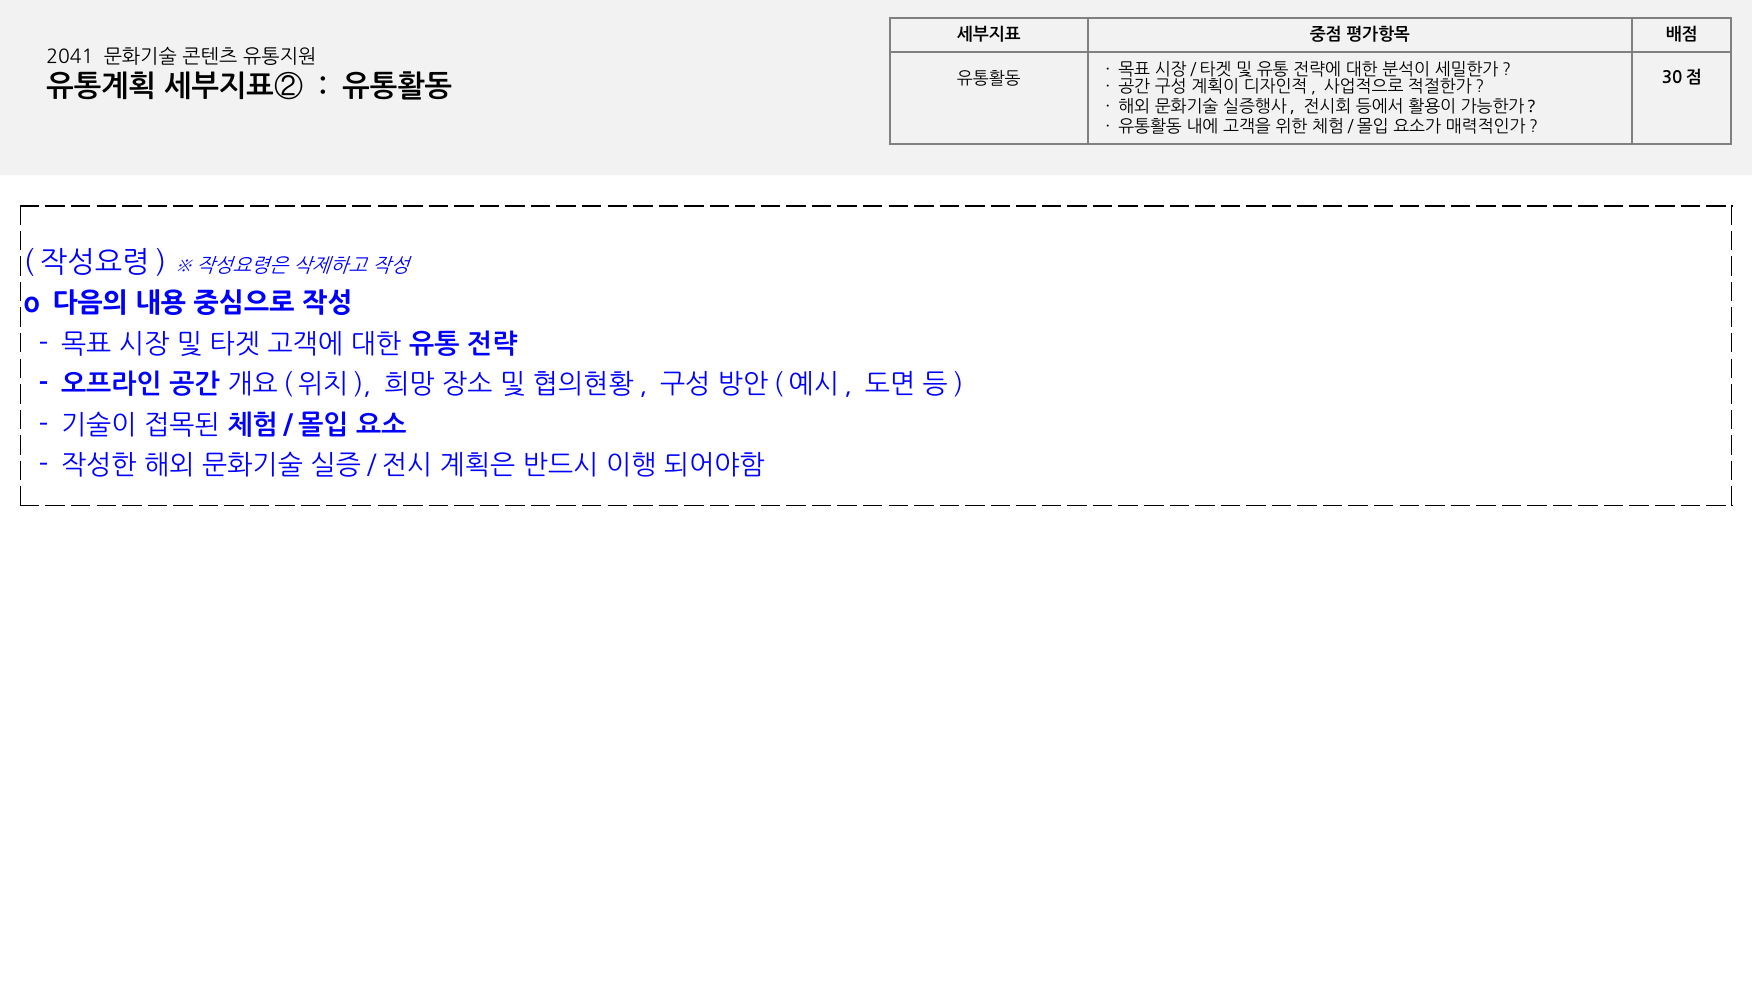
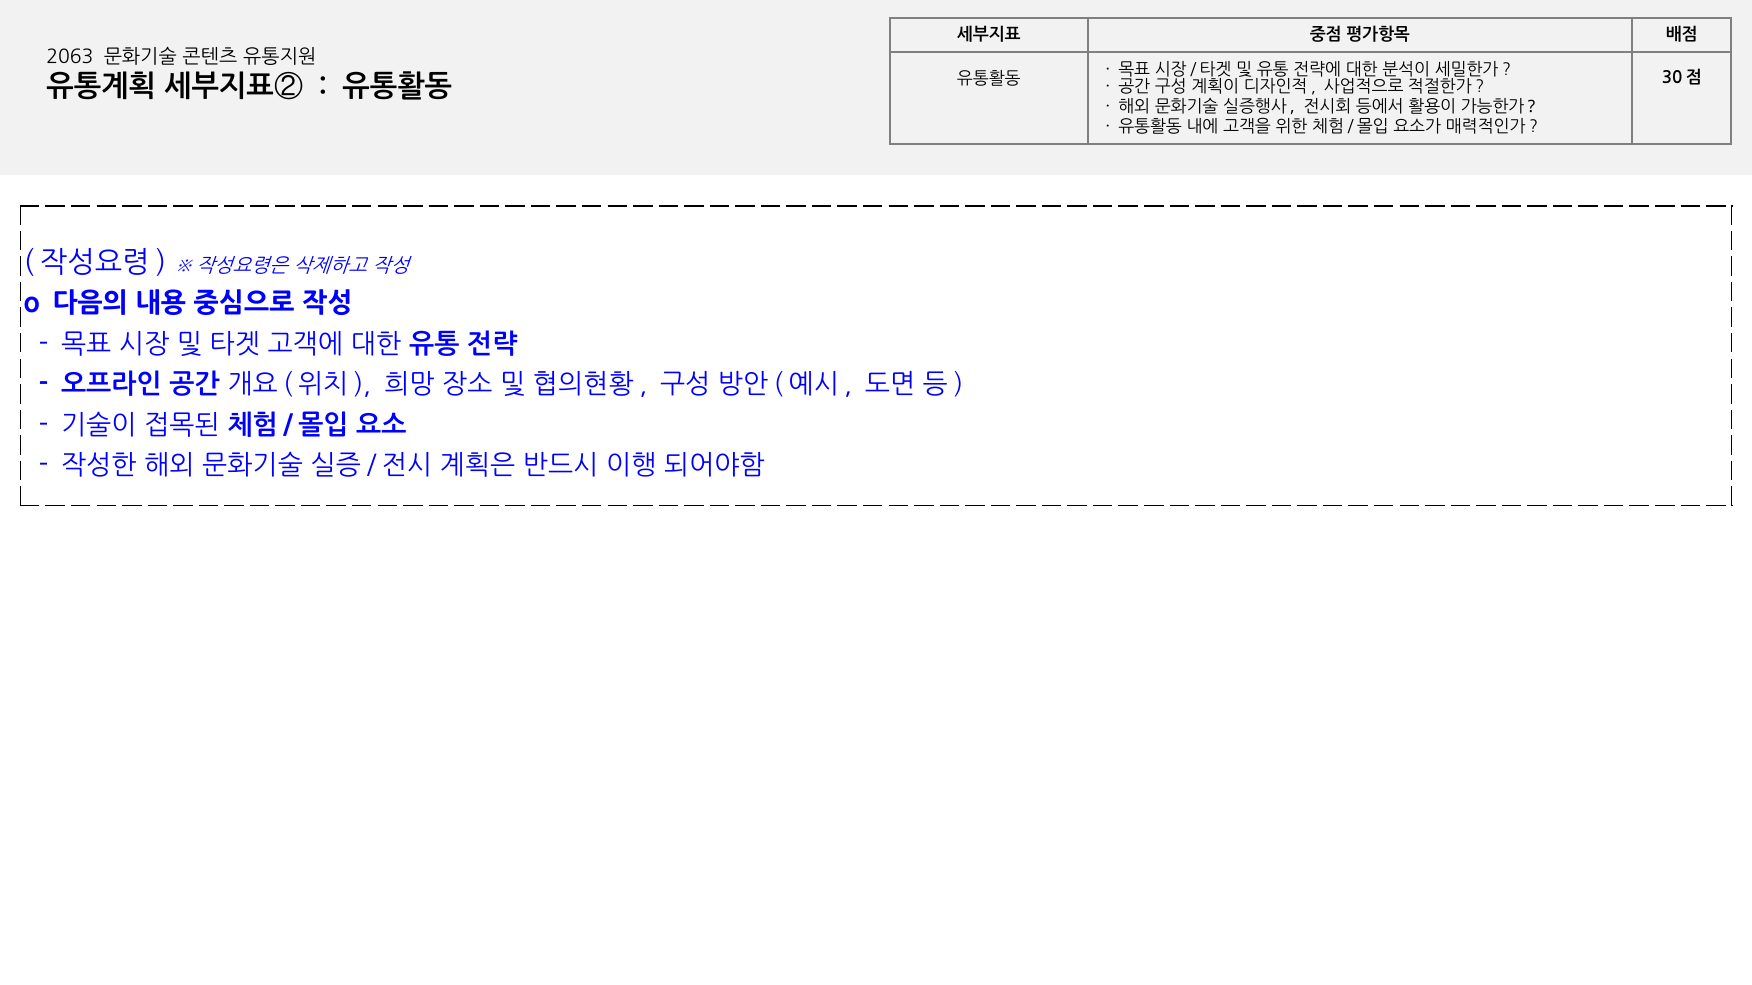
2041: 2041 -> 2063 (70, 57)
